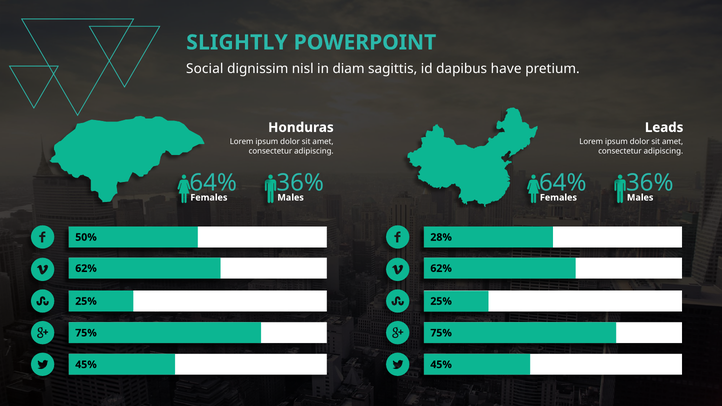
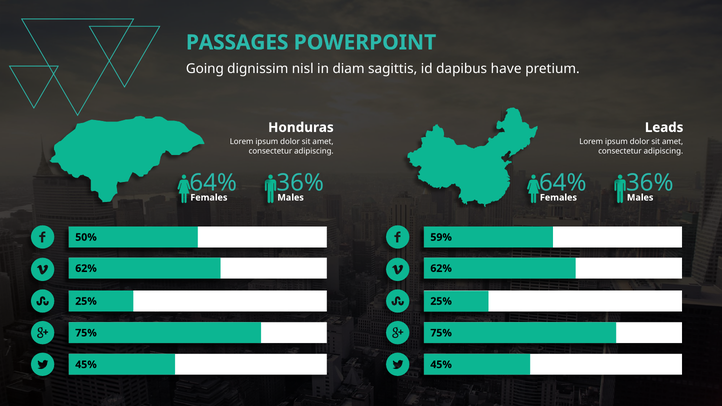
SLIGHTLY: SLIGHTLY -> PASSAGES (237, 42)
Social: Social -> Going (205, 69)
28%: 28% -> 59% (441, 237)
